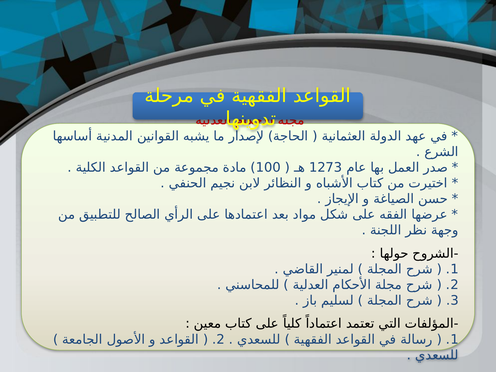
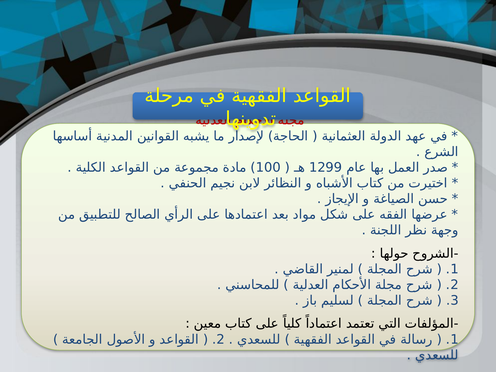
1273: 1273 -> 1299 (326, 167)
